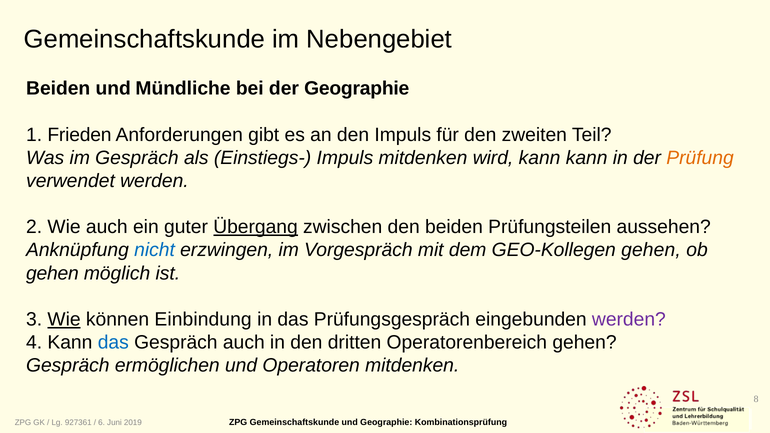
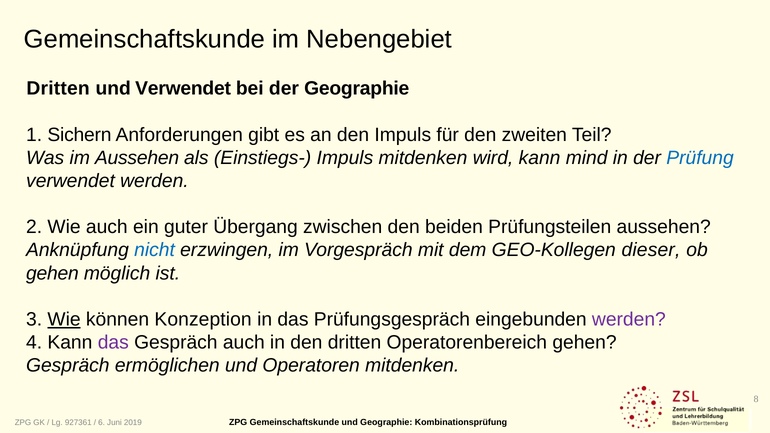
Beiden: Beiden -> Dritten (58, 88)
und Mündliche: Mündliche -> Verwendet (183, 88)
Frieden: Frieden -> Sichern (79, 135)
im Gespräch: Gespräch -> Aussehen (137, 158)
kann kann: kann -> mind (587, 158)
Prüfung colour: orange -> blue (700, 158)
Übergang underline: present -> none (256, 227)
GEO-Kollegen gehen: gehen -> dieser (651, 250)
Einbindung: Einbindung -> Konzeption (203, 319)
das colour: blue -> purple (113, 343)
